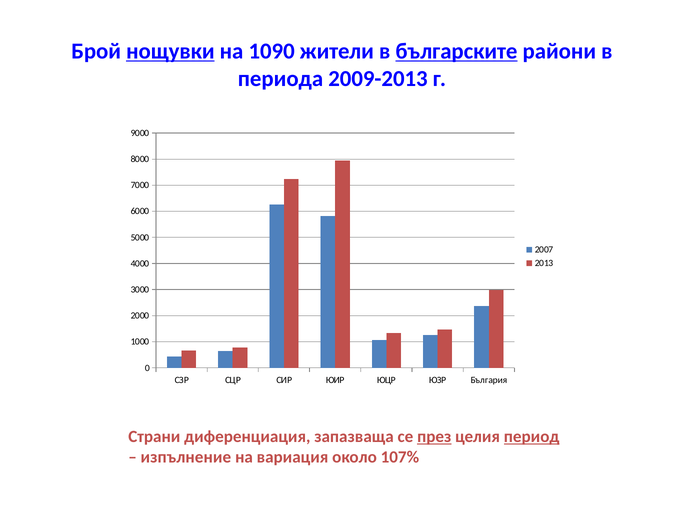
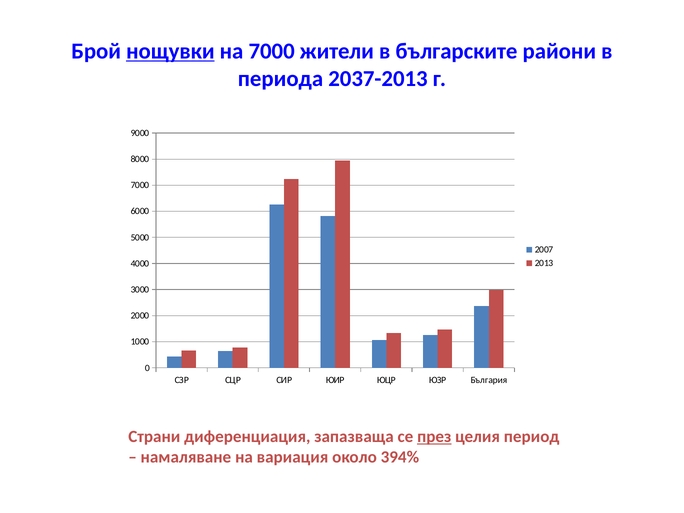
на 1090: 1090 -> 7000 (272, 51)
българските underline: present -> none (456, 51)
2009-2013: 2009-2013 -> 2037-2013 (378, 79)
период underline: present -> none (532, 437)
изпълнение: изпълнение -> намаляване (186, 457)
107%: 107% -> 394% (400, 457)
